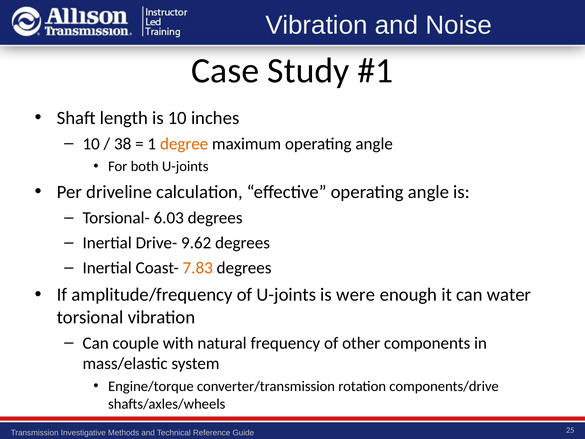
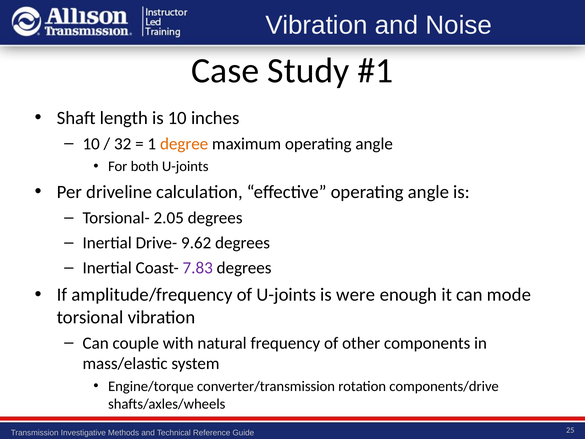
38: 38 -> 32 (123, 144)
6.03: 6.03 -> 2.05 (169, 218)
7.83 colour: orange -> purple (198, 268)
water: water -> mode (509, 295)
